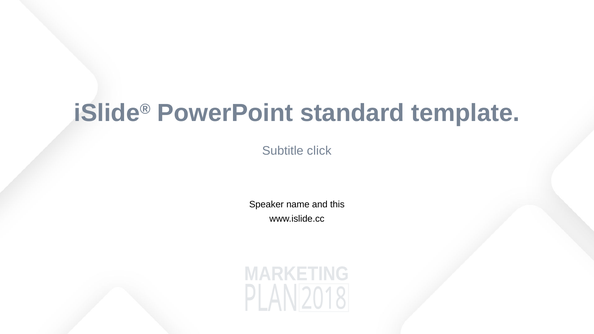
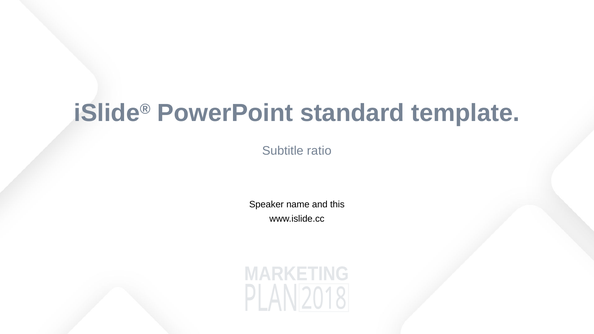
click: click -> ratio (319, 151)
